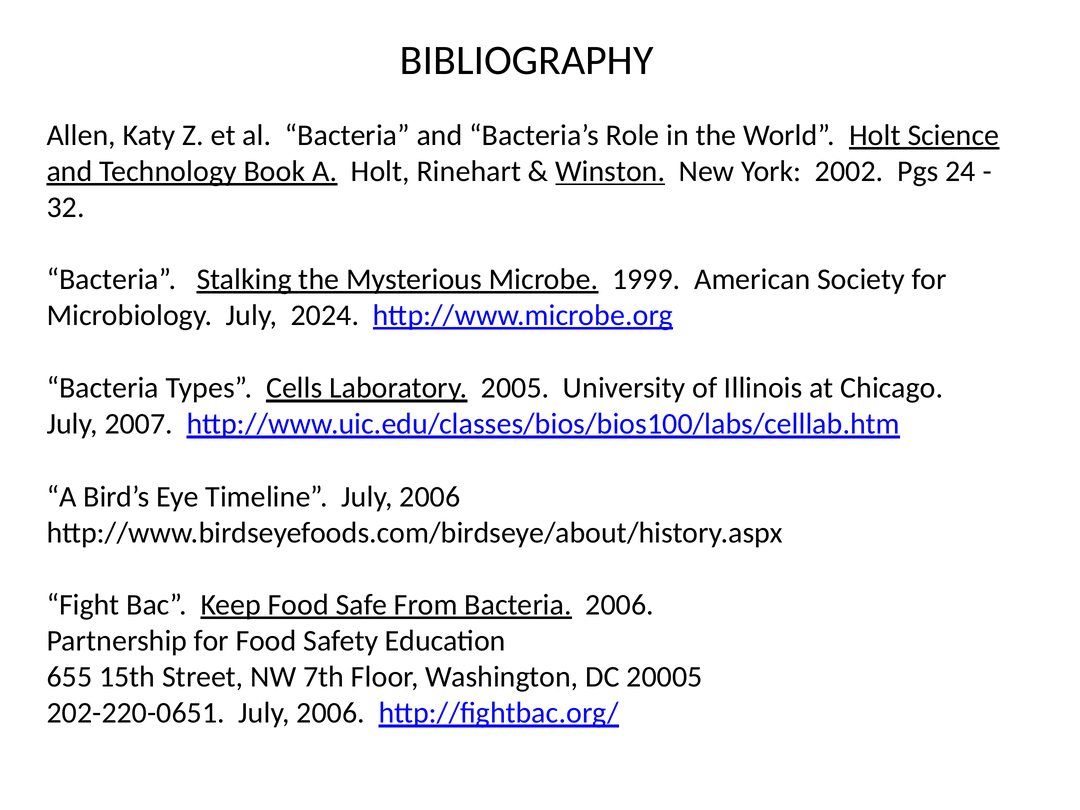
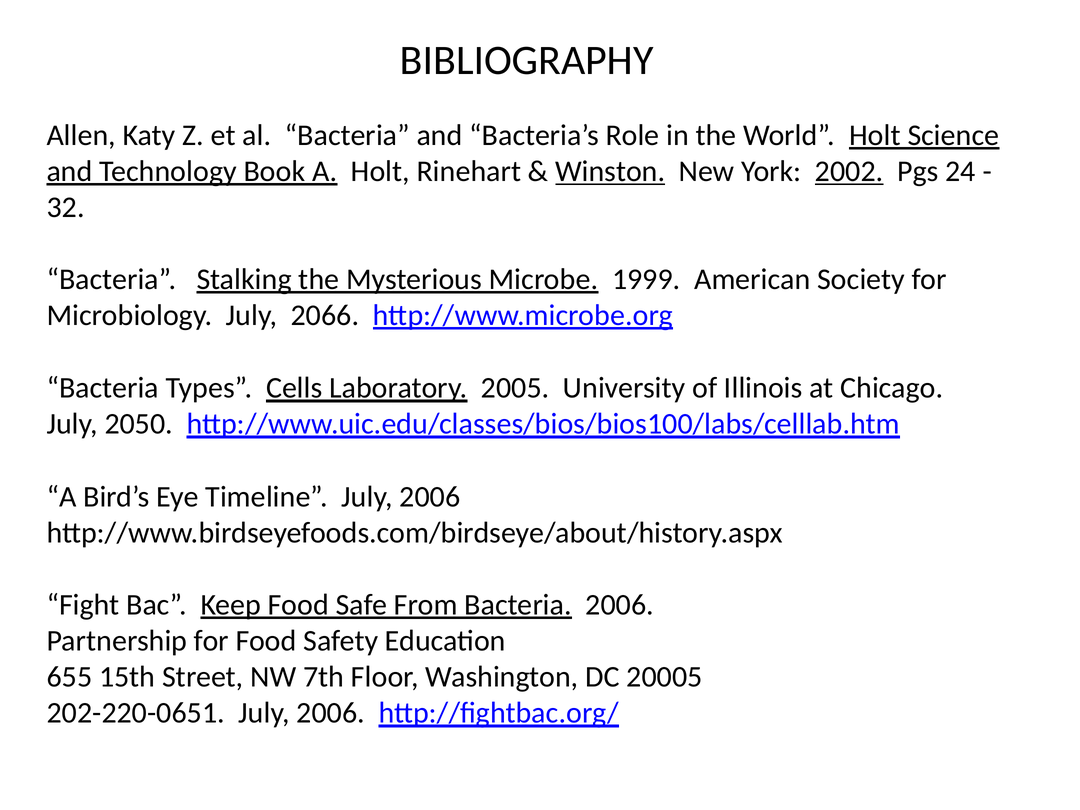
2002 underline: none -> present (849, 171)
2024: 2024 -> 2066 (325, 315)
2007: 2007 -> 2050 (139, 424)
